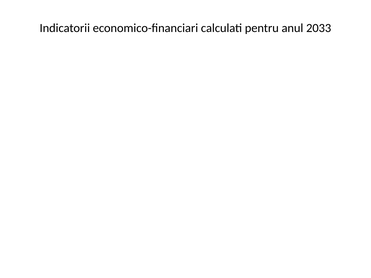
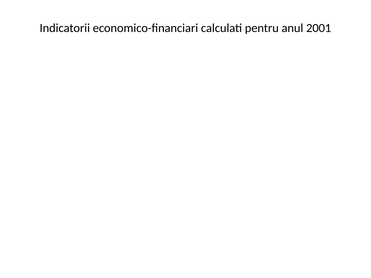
2033: 2033 -> 2001 (319, 28)
